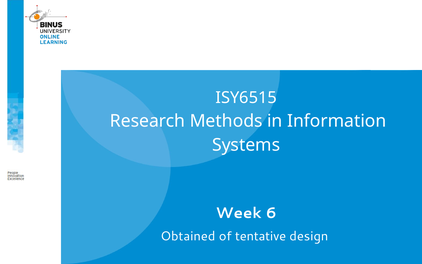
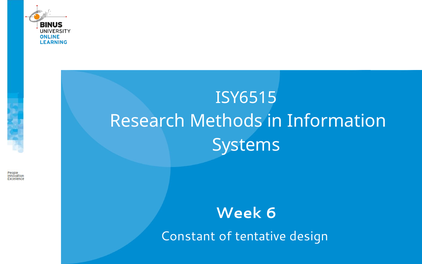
Obtained: Obtained -> Constant (188, 236)
